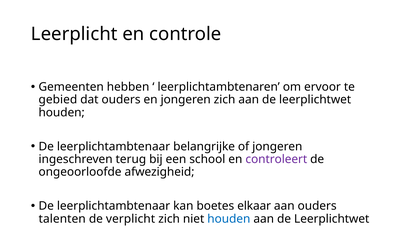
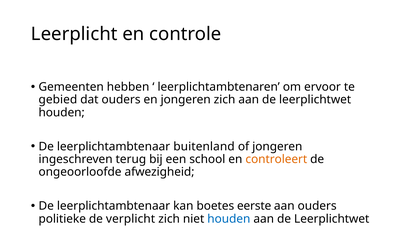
belangrijke: belangrijke -> buitenland (204, 147)
controleert colour: purple -> orange (276, 160)
elkaar: elkaar -> eerste (254, 206)
talenten: talenten -> politieke (62, 219)
